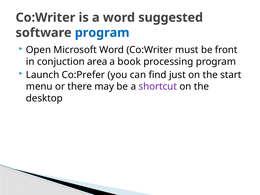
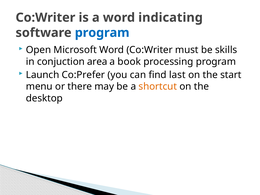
suggested: suggested -> indicating (171, 18)
front: front -> skills (226, 50)
just: just -> last (177, 75)
shortcut colour: purple -> orange (158, 87)
